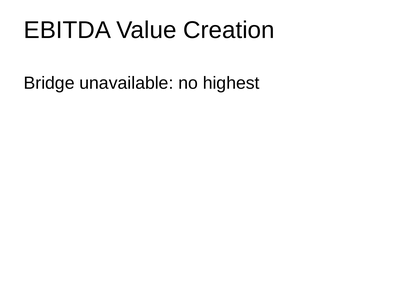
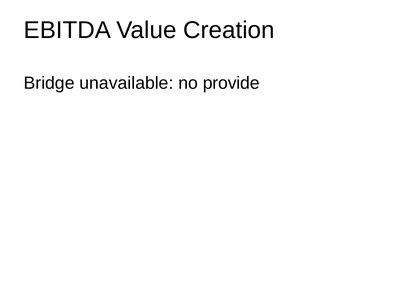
highest: highest -> provide (231, 83)
